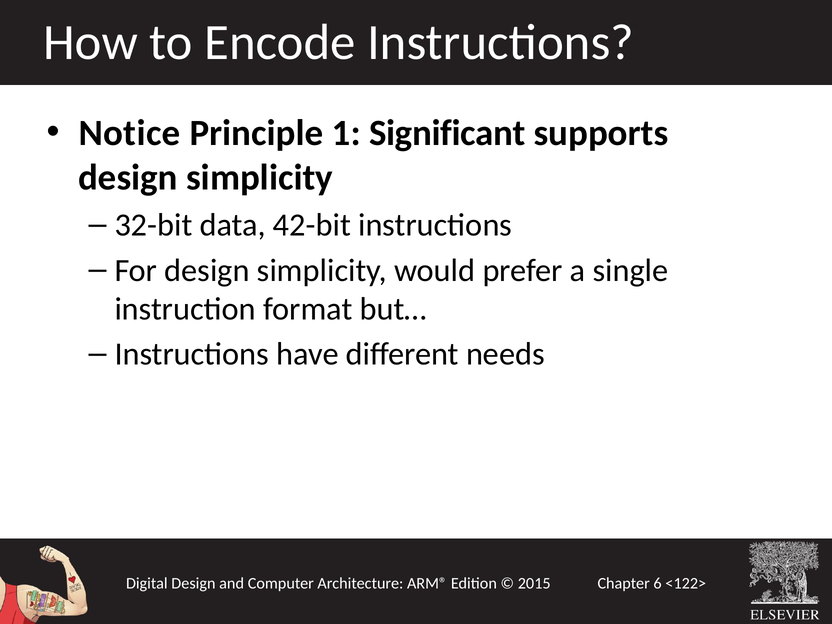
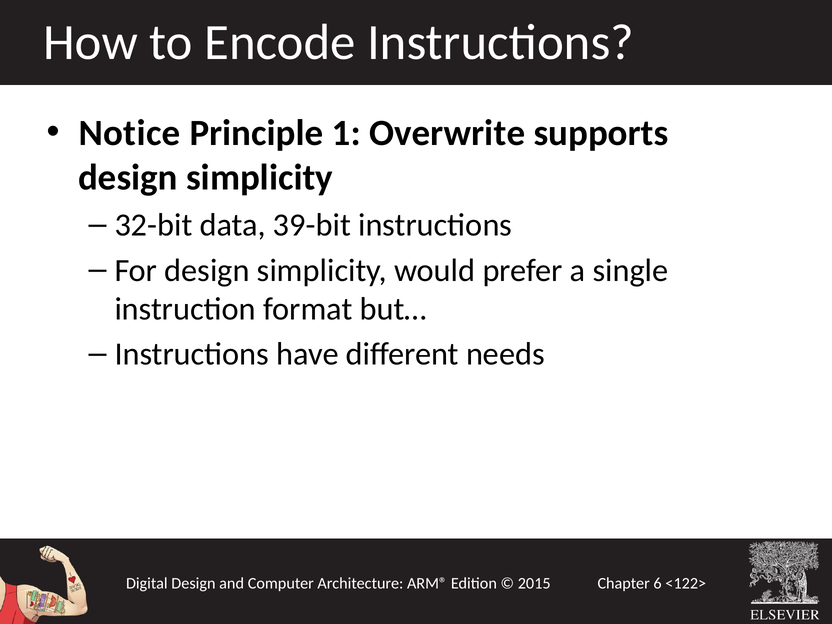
Significant: Significant -> Overwrite (447, 133)
42-bit: 42-bit -> 39-bit (312, 225)
